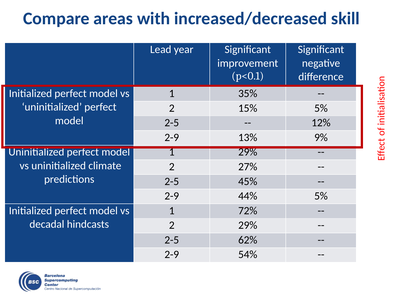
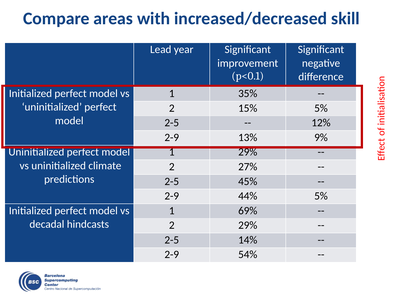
72%: 72% -> 69% (248, 210)
62%: 62% -> 14% (248, 240)
